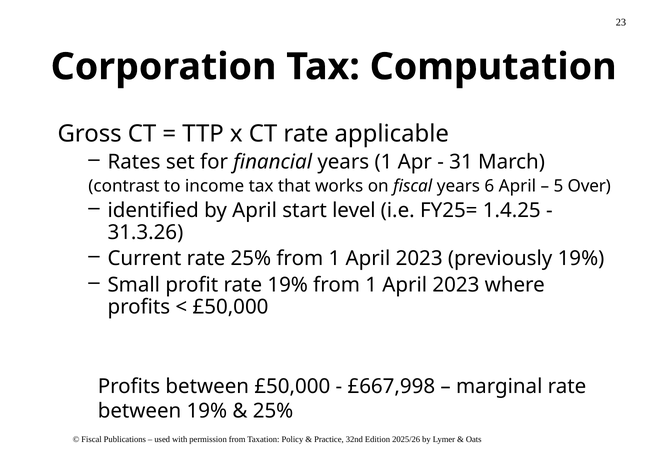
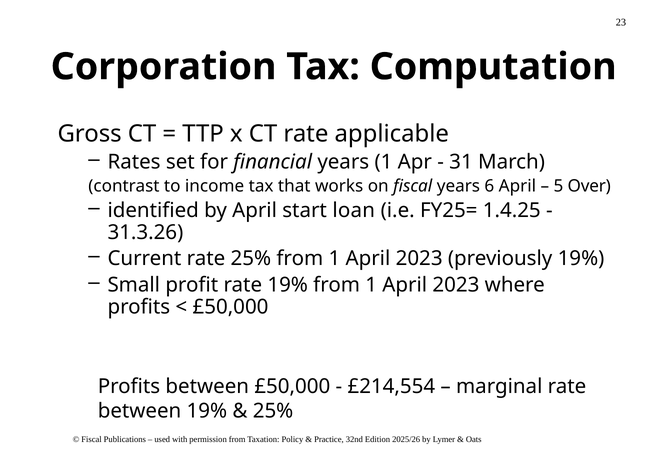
level: level -> loan (354, 210)
£667,998: £667,998 -> £214,554 (391, 386)
